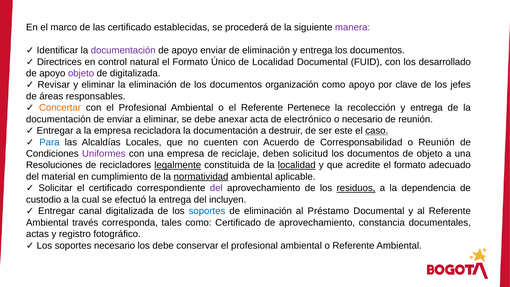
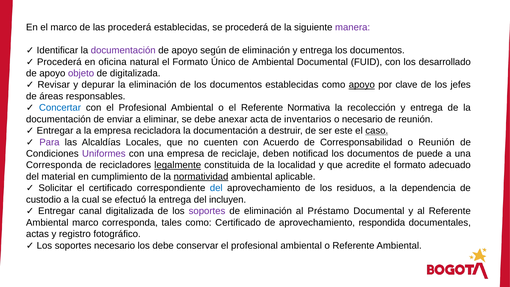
las certificado: certificado -> procederá (130, 27)
apoyo enviar: enviar -> según (213, 50)
Directrices: Directrices -> Procederá (59, 62)
control: control -> oficina (113, 62)
de Localidad: Localidad -> Ambiental (273, 62)
y eliminar: eliminar -> depurar (98, 85)
documentos organización: organización -> establecidas (292, 85)
apoyo underline: none -> present (362, 85)
Concertar colour: orange -> blue (60, 108)
Pertenece: Pertenece -> Normativa (309, 108)
electrónico: electrónico -> inventarios (308, 119)
Para colour: blue -> purple (49, 142)
solicitud: solicitud -> notificad (310, 154)
de objeto: objeto -> puede (430, 154)
Resoluciones: Resoluciones -> Corresponda (54, 165)
localidad underline: present -> none (297, 165)
del colour: purple -> blue (216, 188)
residuos underline: present -> none (356, 188)
soportes colour: blue -> purple (207, 211)
Ambiental través: través -> marco (85, 222)
constancia: constancia -> respondida (382, 222)
